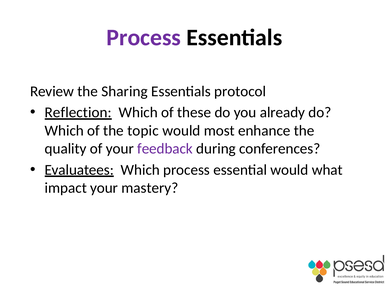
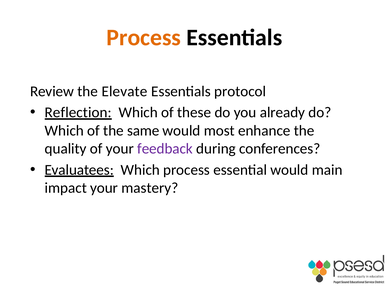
Process colour: purple -> orange (144, 38)
Sharing: Sharing -> Elevate (125, 92)
topic: topic -> same (143, 131)
what: what -> main (327, 170)
